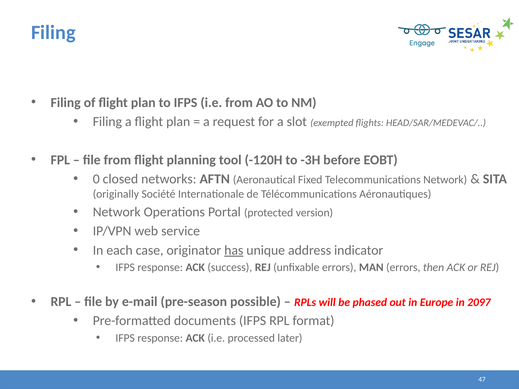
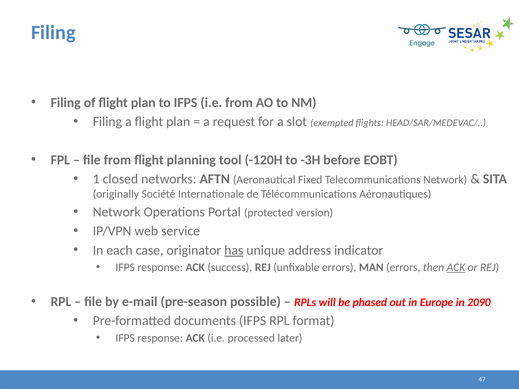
0: 0 -> 1 (96, 179)
ACK underline: none -> present (456, 268)
2097: 2097 -> 2090 (479, 303)
